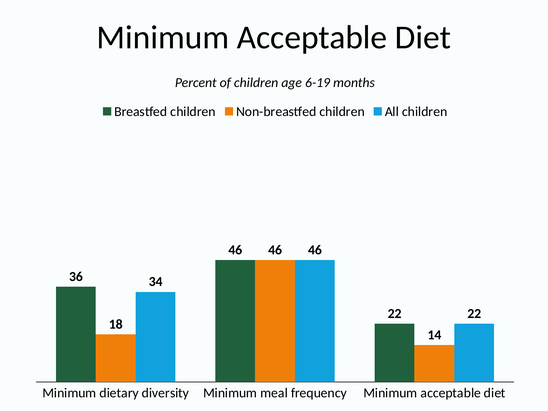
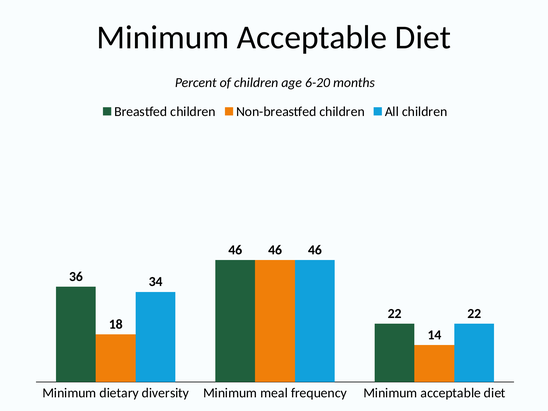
6-19: 6-19 -> 6-20 (318, 83)
